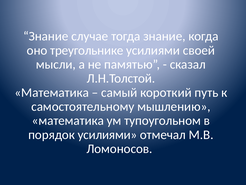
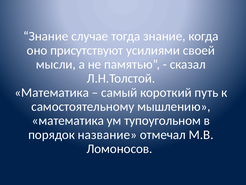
треугольнике: треугольнике -> присутствуют (87, 50)
порядок усилиями: усилиями -> название (107, 134)
